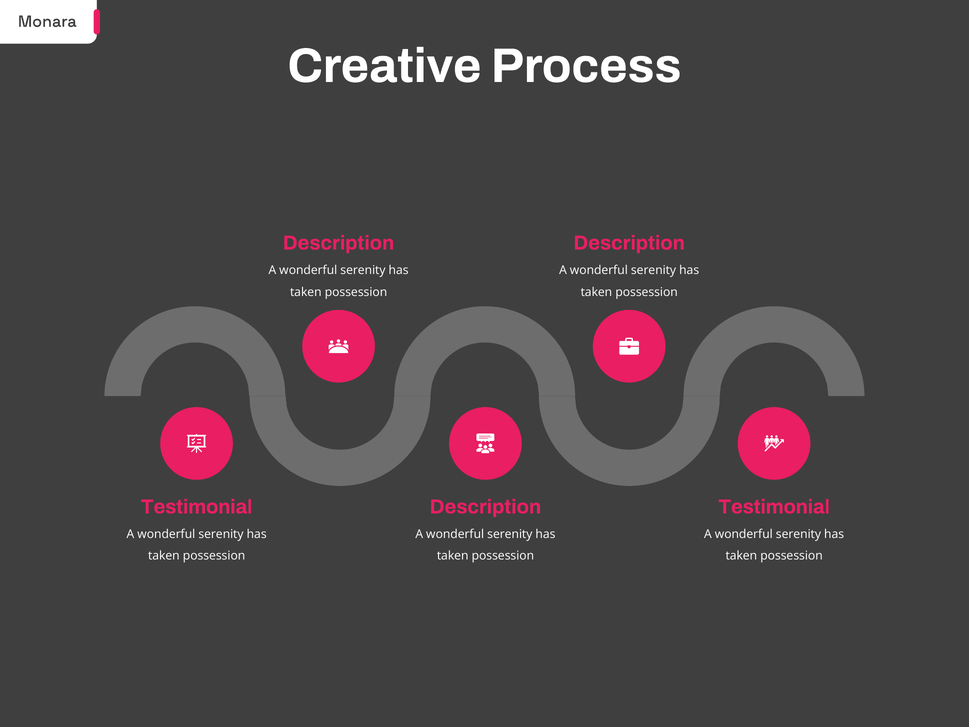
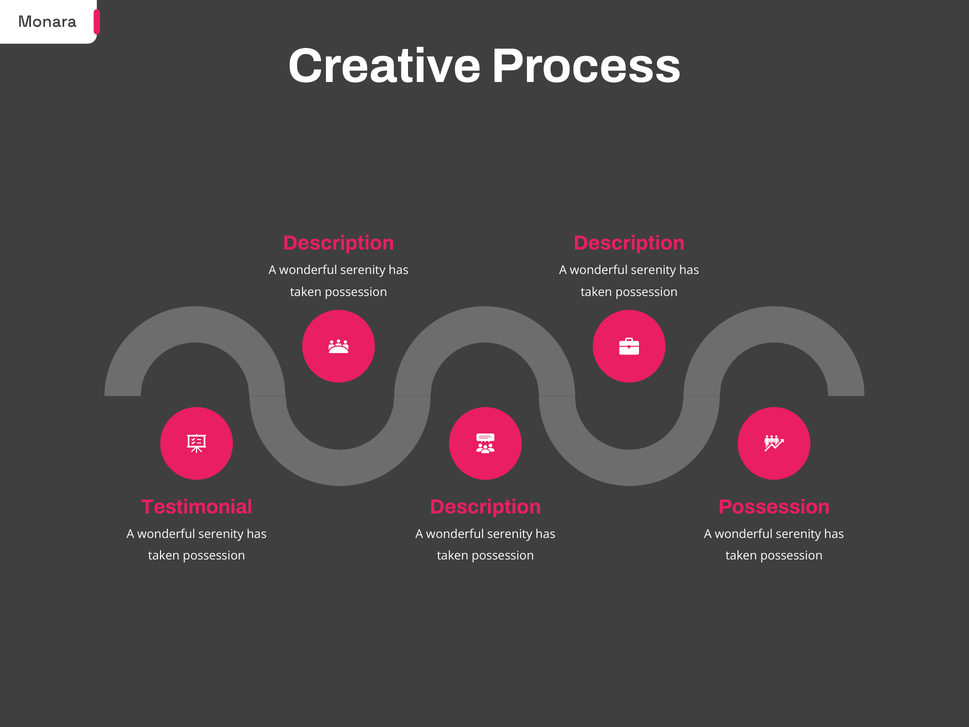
Testimonial: Testimonial -> Possession (774, 507)
